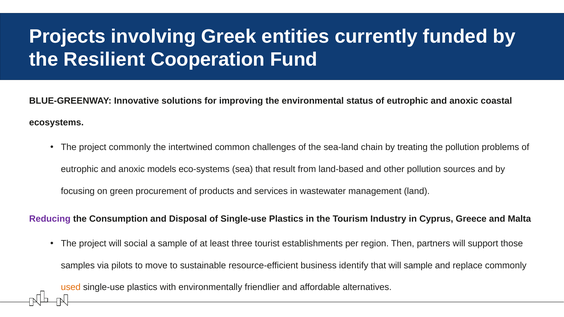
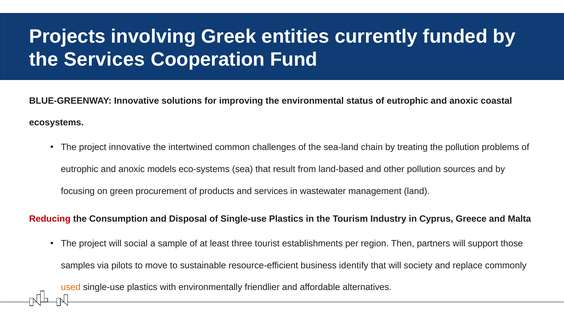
the Resilient: Resilient -> Services (104, 60)
project commonly: commonly -> innovative (130, 147)
Reducing colour: purple -> red (50, 219)
will sample: sample -> society (418, 266)
